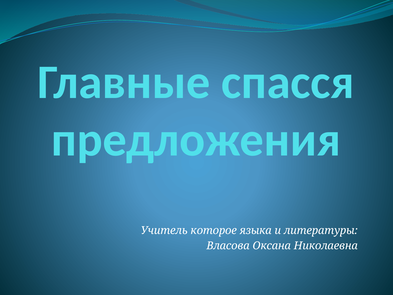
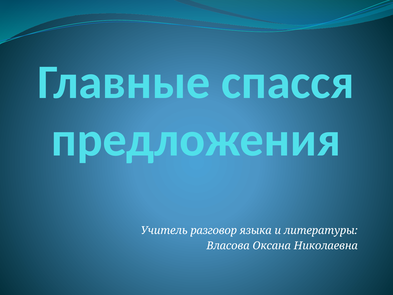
которое: которое -> разговор (214, 230)
